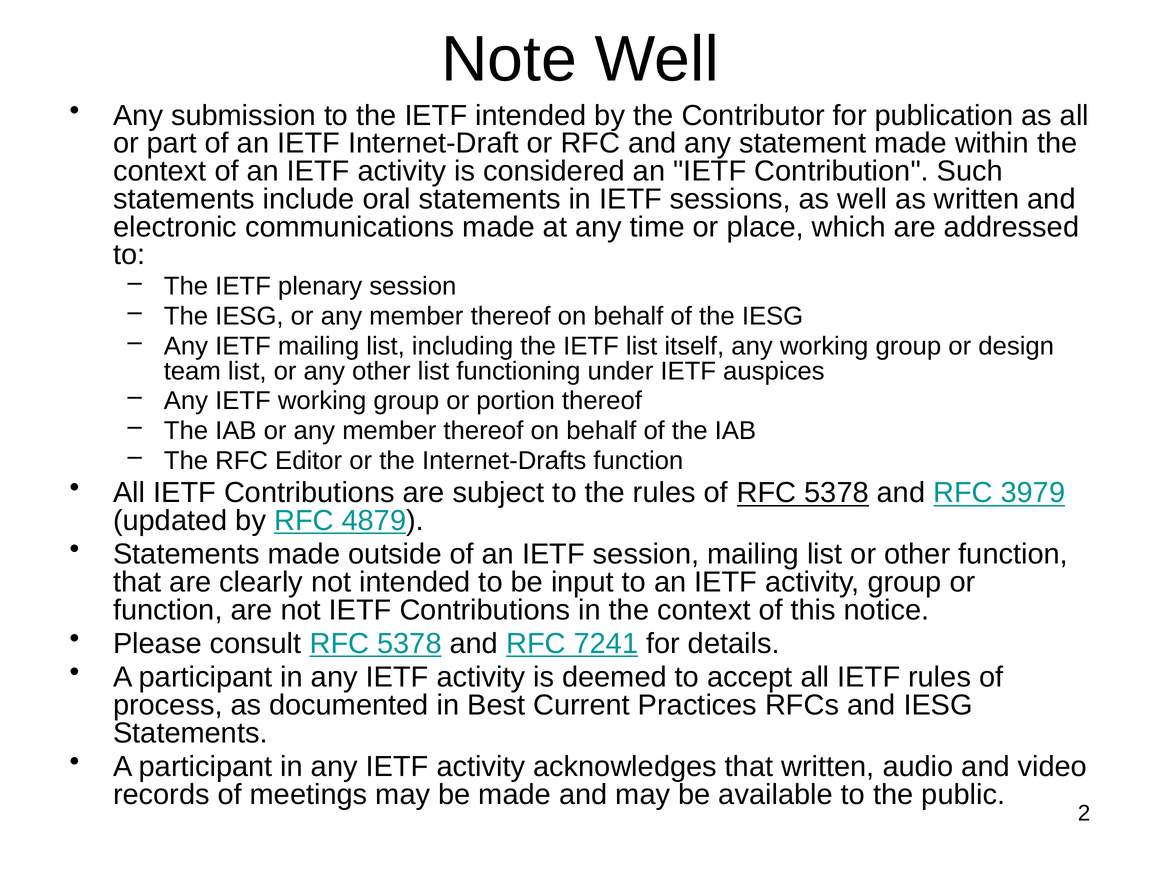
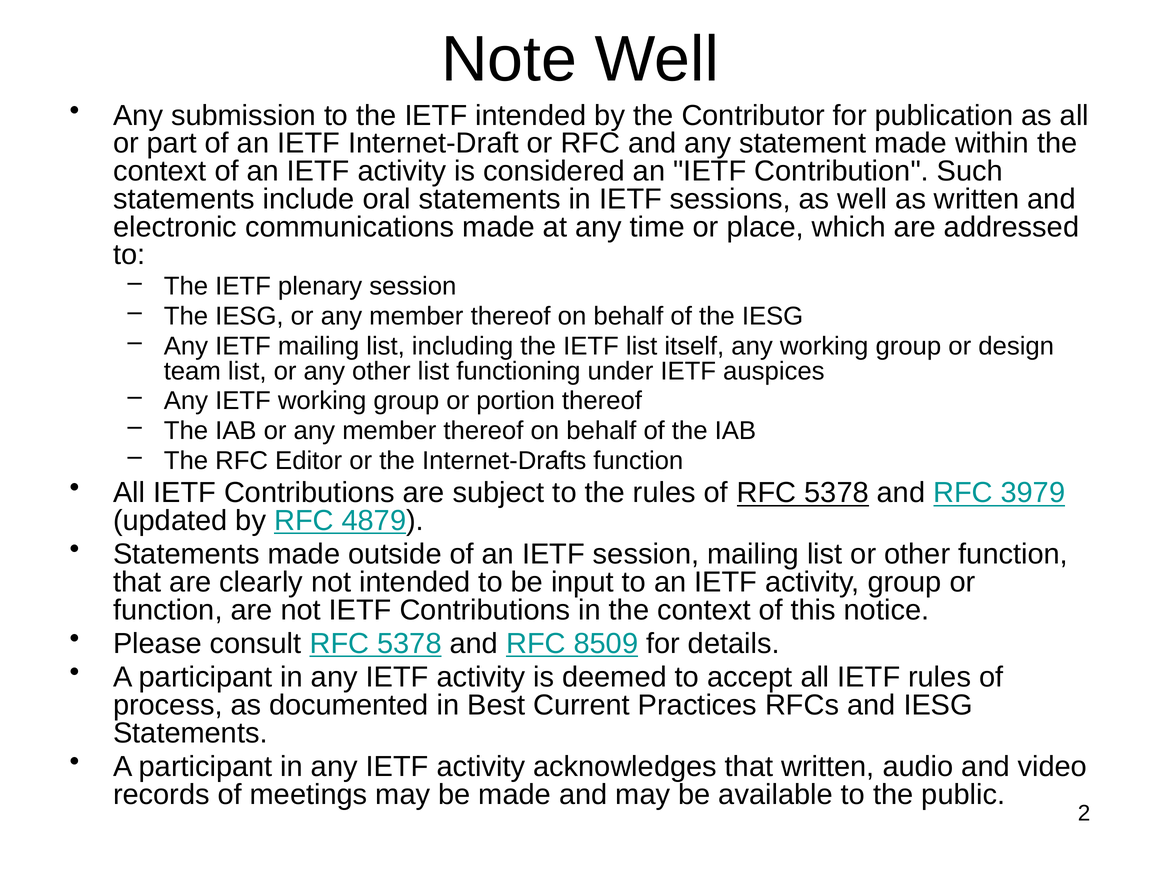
7241: 7241 -> 8509 (606, 644)
